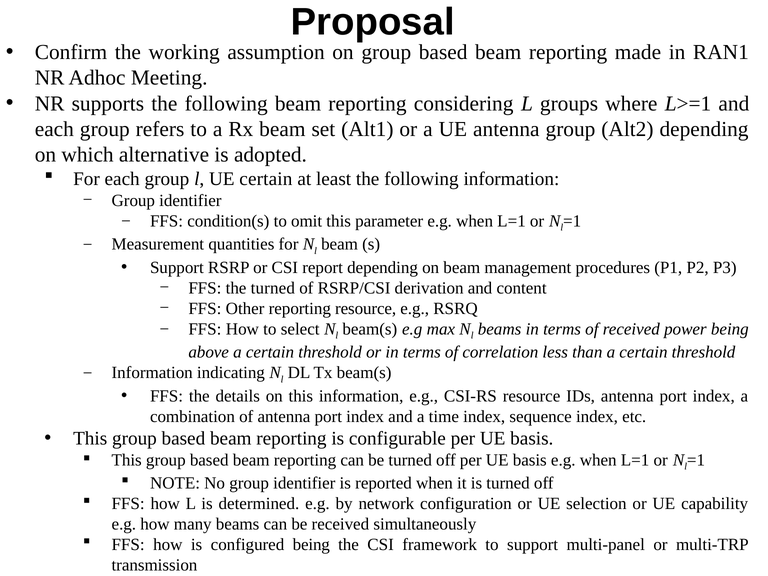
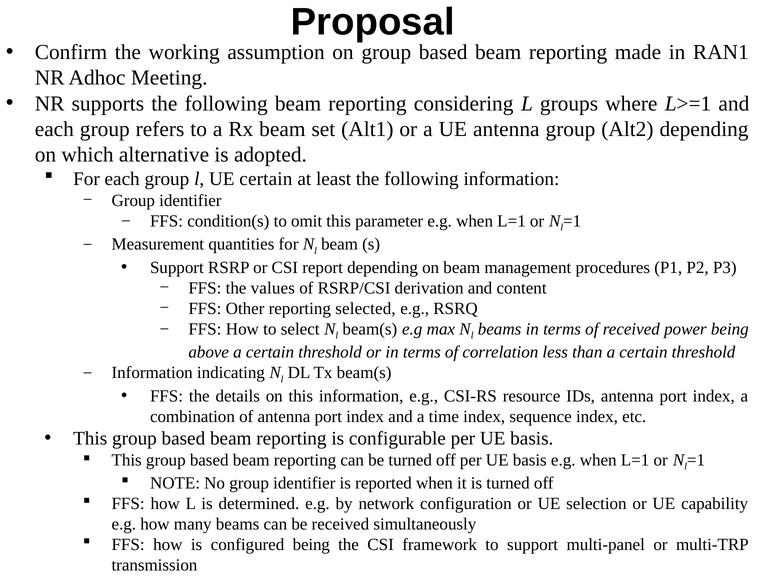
the turned: turned -> values (273, 288)
reporting resource: resource -> selected (366, 308)
